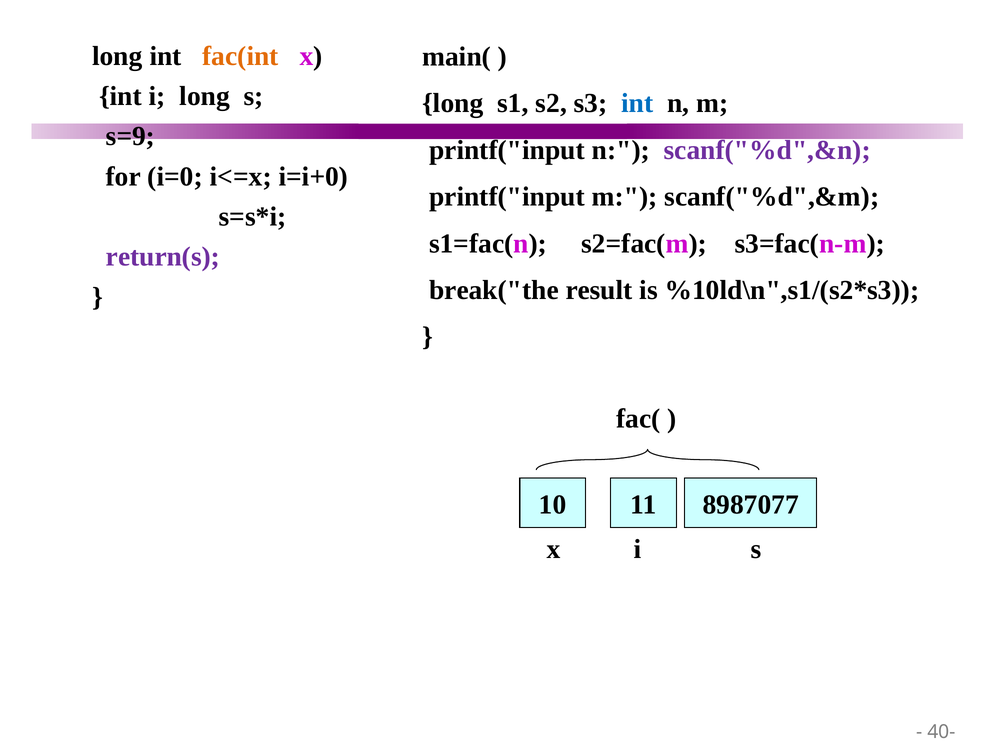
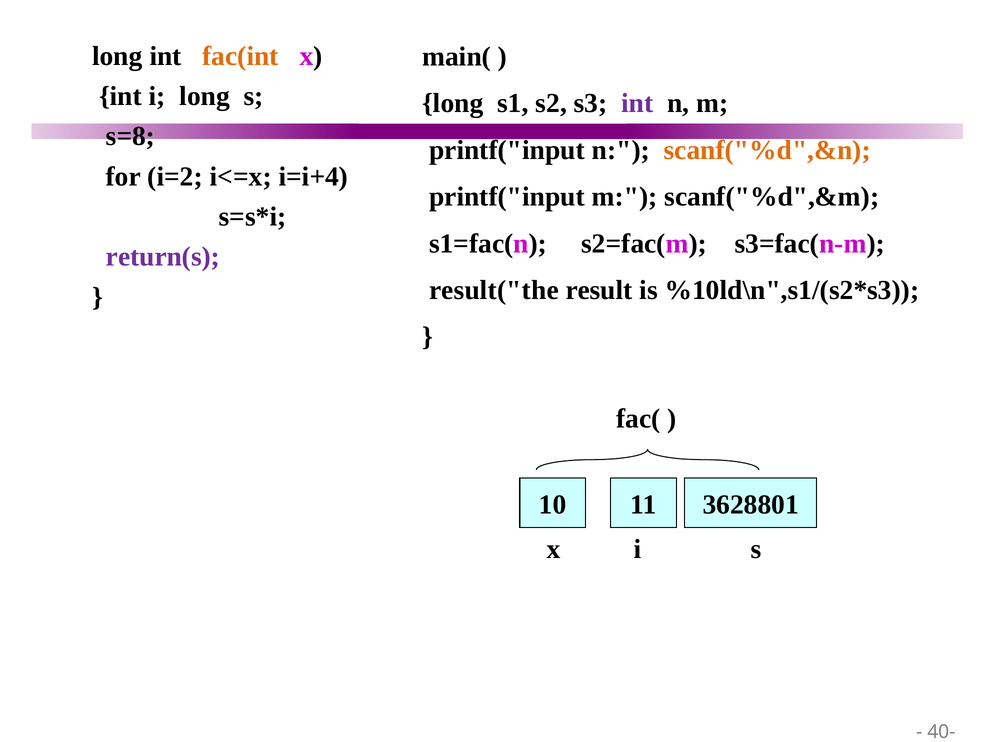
int colour: blue -> purple (637, 103)
s=9: s=9 -> s=8 (131, 136)
scanf("%d",&n colour: purple -> orange (767, 150)
i=0: i=0 -> i=2 (175, 177)
i=i+0: i=i+0 -> i=i+4 (313, 177)
break("the: break("the -> result("the (494, 290)
8987077: 8987077 -> 3628801 (751, 505)
